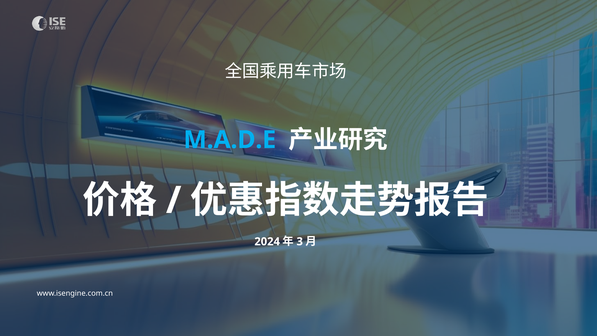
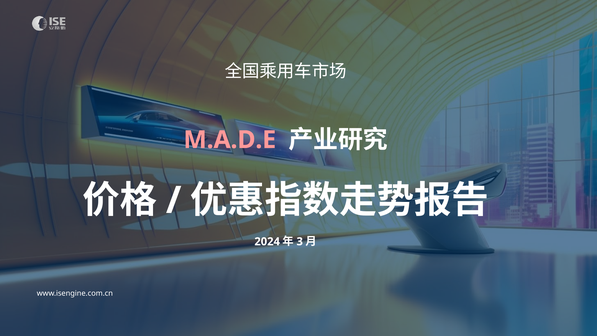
M.A.D.E colour: light blue -> pink (230, 140)
